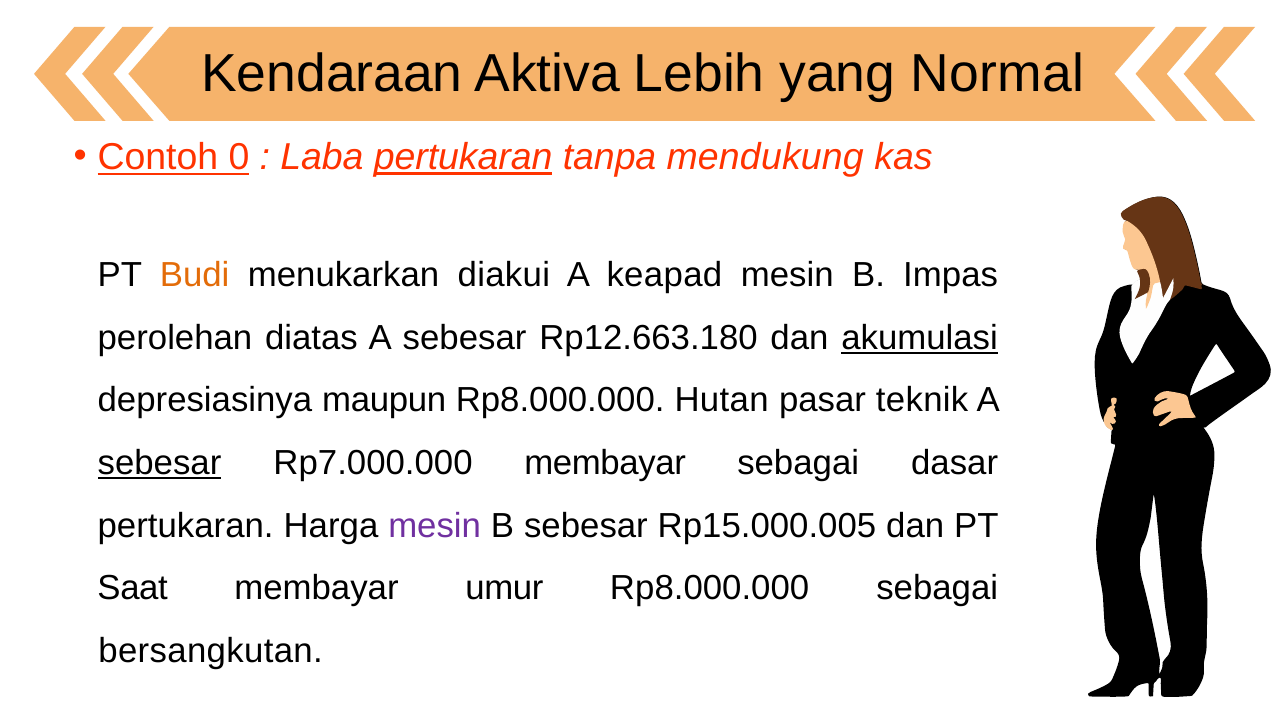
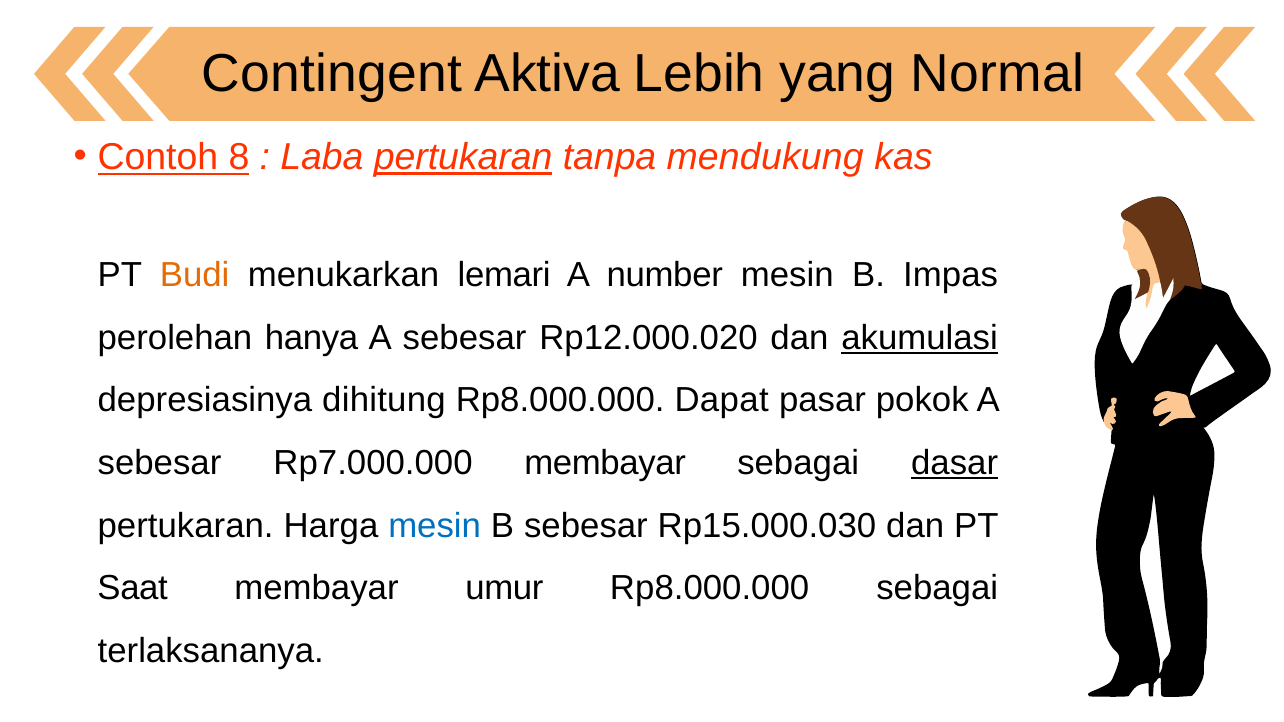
Kendaraan: Kendaraan -> Contingent (332, 74)
0: 0 -> 8 (239, 158)
diakui: diakui -> lemari (504, 275)
keapad: keapad -> number (665, 275)
diatas: diatas -> hanya (312, 338)
Rp12.663.180: Rp12.663.180 -> Rp12.000.020 (649, 338)
maupun: maupun -> dihitung (384, 401)
Hutan: Hutan -> Dapat (722, 401)
teknik: teknik -> pokok (922, 401)
sebesar underline: present -> none (160, 463)
dasar underline: none -> present (955, 463)
mesin colour: purple -> blue (435, 526)
Rp15.000.005: Rp15.000.005 -> Rp15.000.030 (767, 526)
bersangkutan: bersangkutan -> terlaksananya (211, 651)
